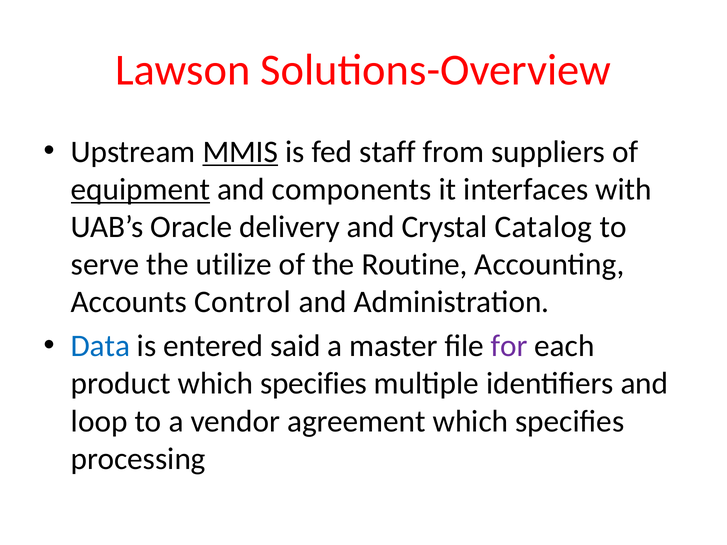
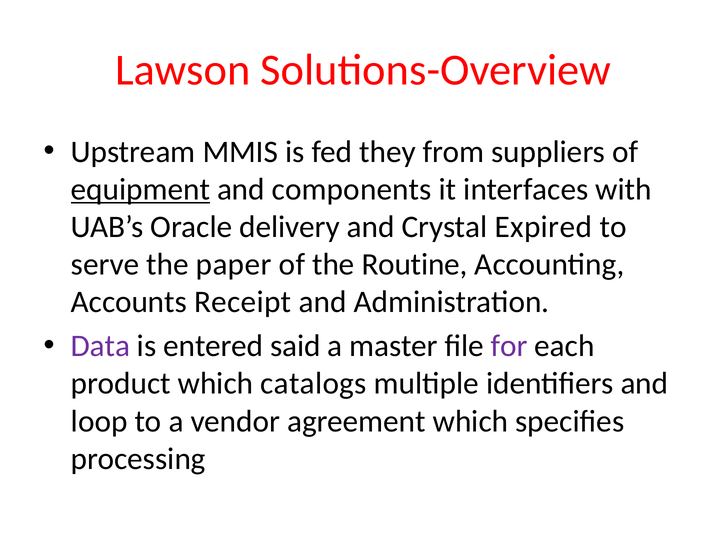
MMIS underline: present -> none (240, 152)
staff: staff -> they (388, 152)
Catalog: Catalog -> Expired (543, 227)
utilize: utilize -> paper (234, 265)
Control: Control -> Receipt (243, 302)
Data colour: blue -> purple (100, 346)
product which specifies: specifies -> catalogs (313, 384)
